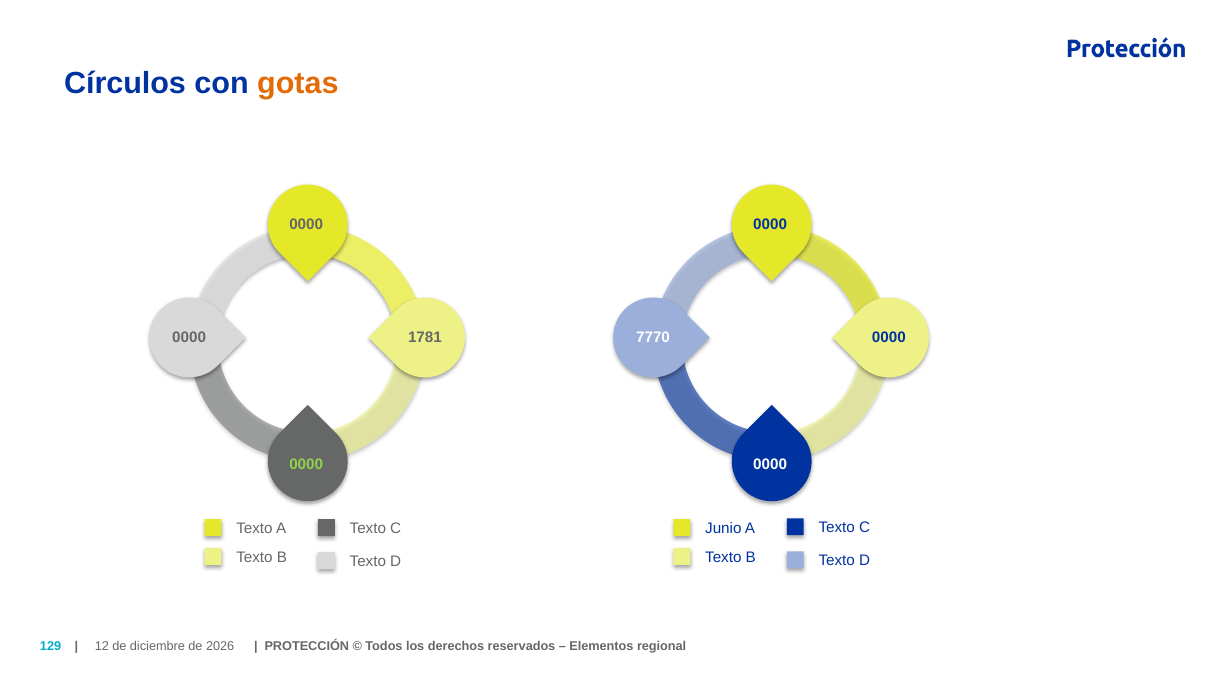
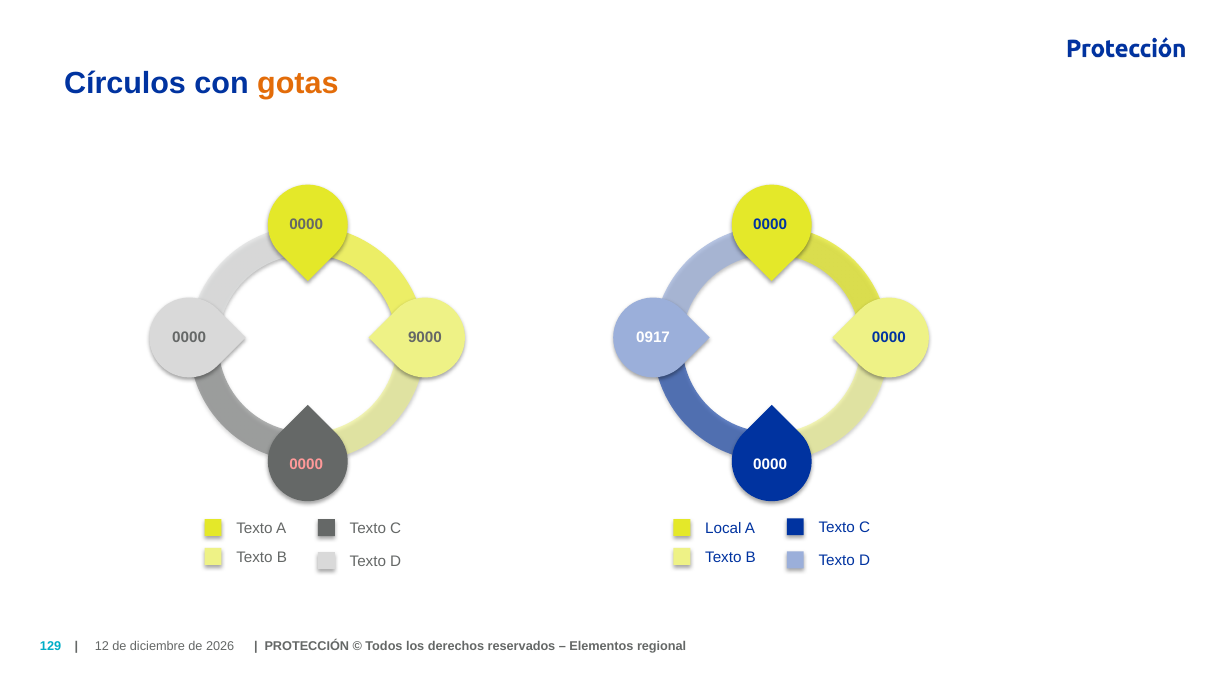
1781: 1781 -> 9000 (425, 338)
7770: 7770 -> 0917 (653, 338)
0000 colour: light green -> pink (306, 464)
Junio: Junio -> Local (723, 528)
